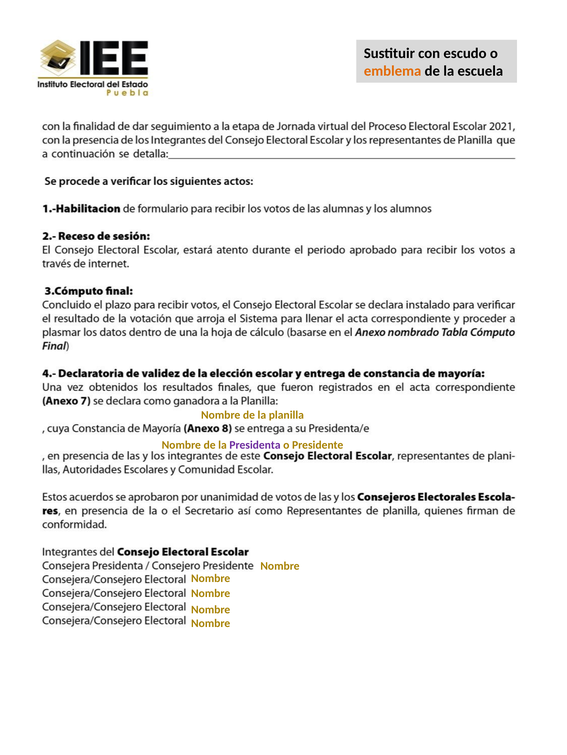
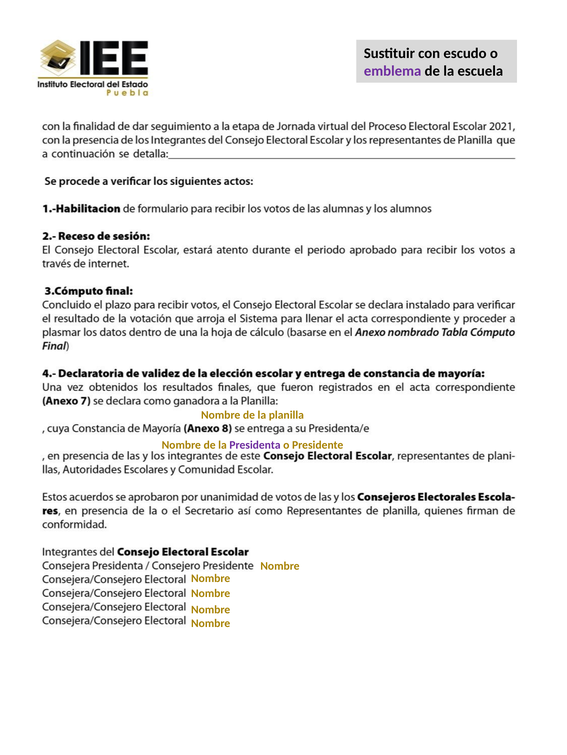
emblema colour: orange -> purple (393, 71)
